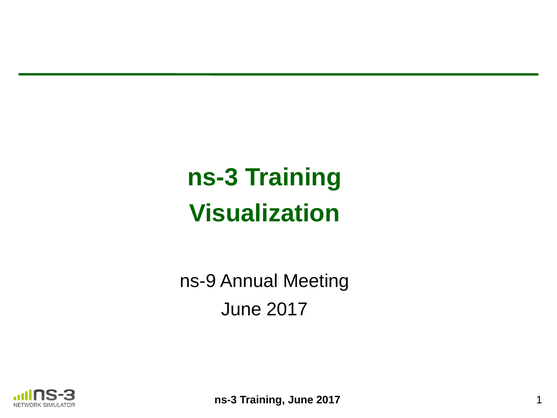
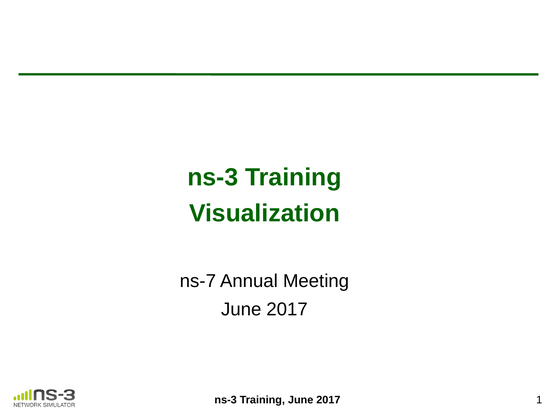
ns-9: ns-9 -> ns-7 (198, 281)
